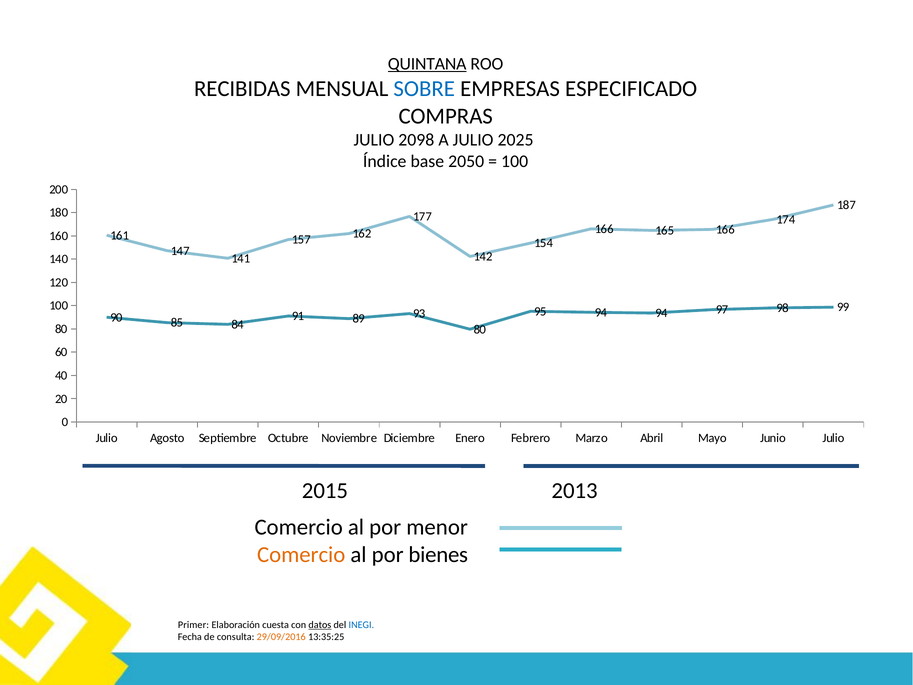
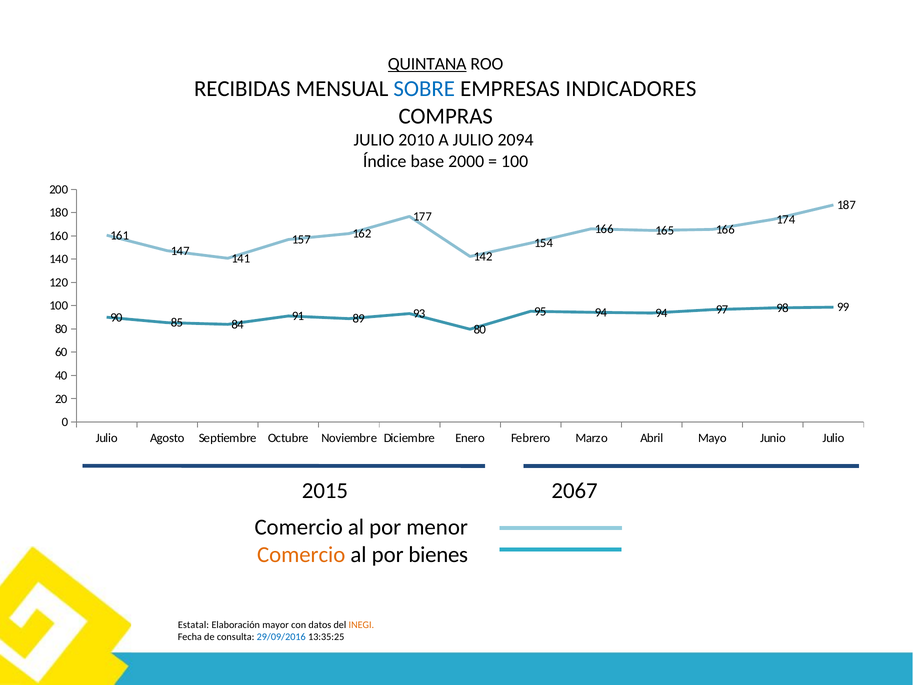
ESPECIFICADO: ESPECIFICADO -> INDICADORES (631, 89)
2098: 2098 -> 2010 (416, 140)
2025: 2025 -> 2094 (516, 140)
2050: 2050 -> 2000 (466, 161)
2013: 2013 -> 2067 (575, 491)
Primer: Primer -> Estatal (193, 625)
cuesta: cuesta -> mayor (276, 625)
datos underline: present -> none (320, 625)
INEGI colour: blue -> orange (361, 625)
29/09/2016 colour: orange -> blue (281, 637)
